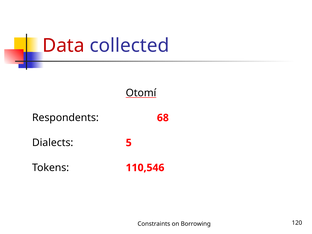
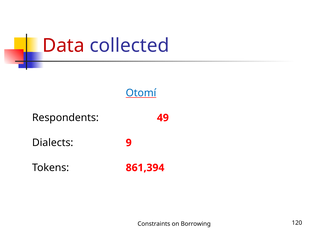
Otomí colour: black -> blue (141, 93)
68: 68 -> 49 (163, 118)
5: 5 -> 9 (129, 143)
110,546: 110,546 -> 861,394 (145, 168)
